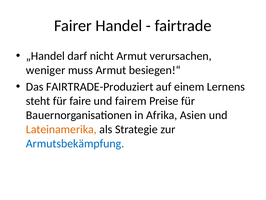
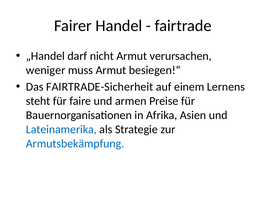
FAIRTRADE-Produziert: FAIRTRADE-Produziert -> FAIRTRADE-Sicherheit (100, 87)
fairem: fairem -> armen (131, 101)
Lateinamerika colour: orange -> blue (61, 129)
